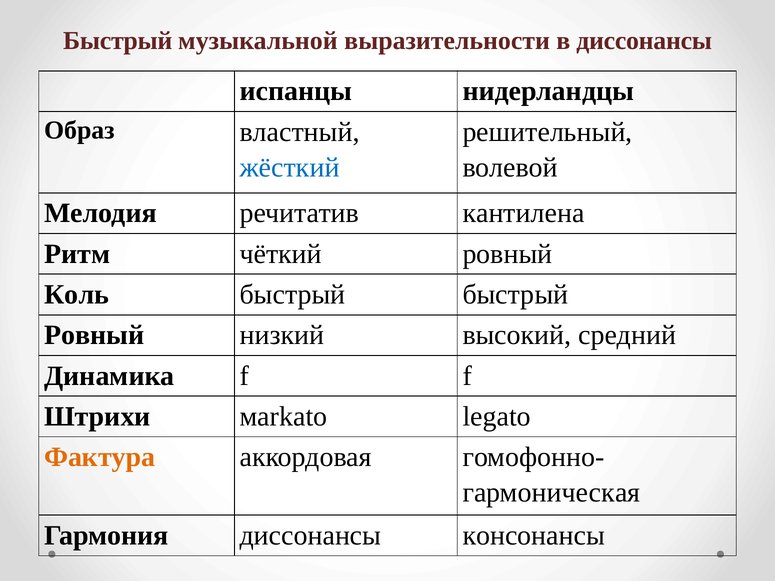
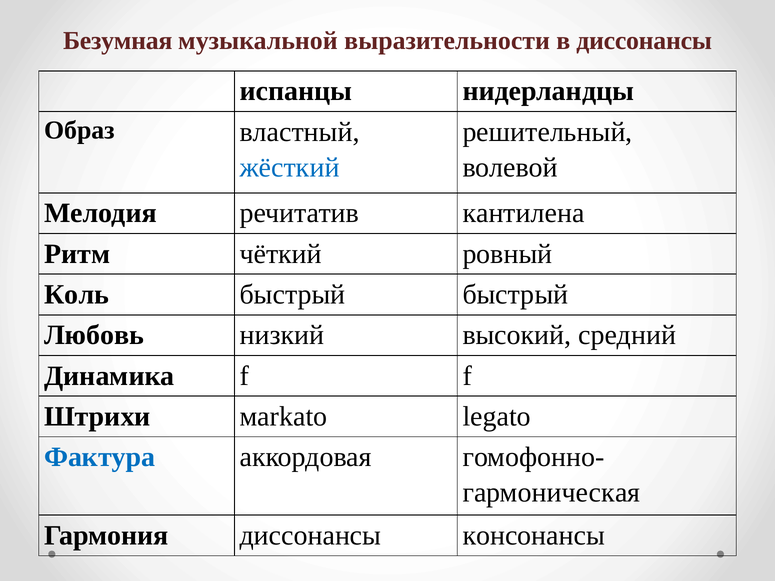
Быстрый: Быстрый -> Безумная (118, 41)
Ровный: Ровный -> Любовь (94, 335)
Фактура colour: orange -> blue (100, 457)
